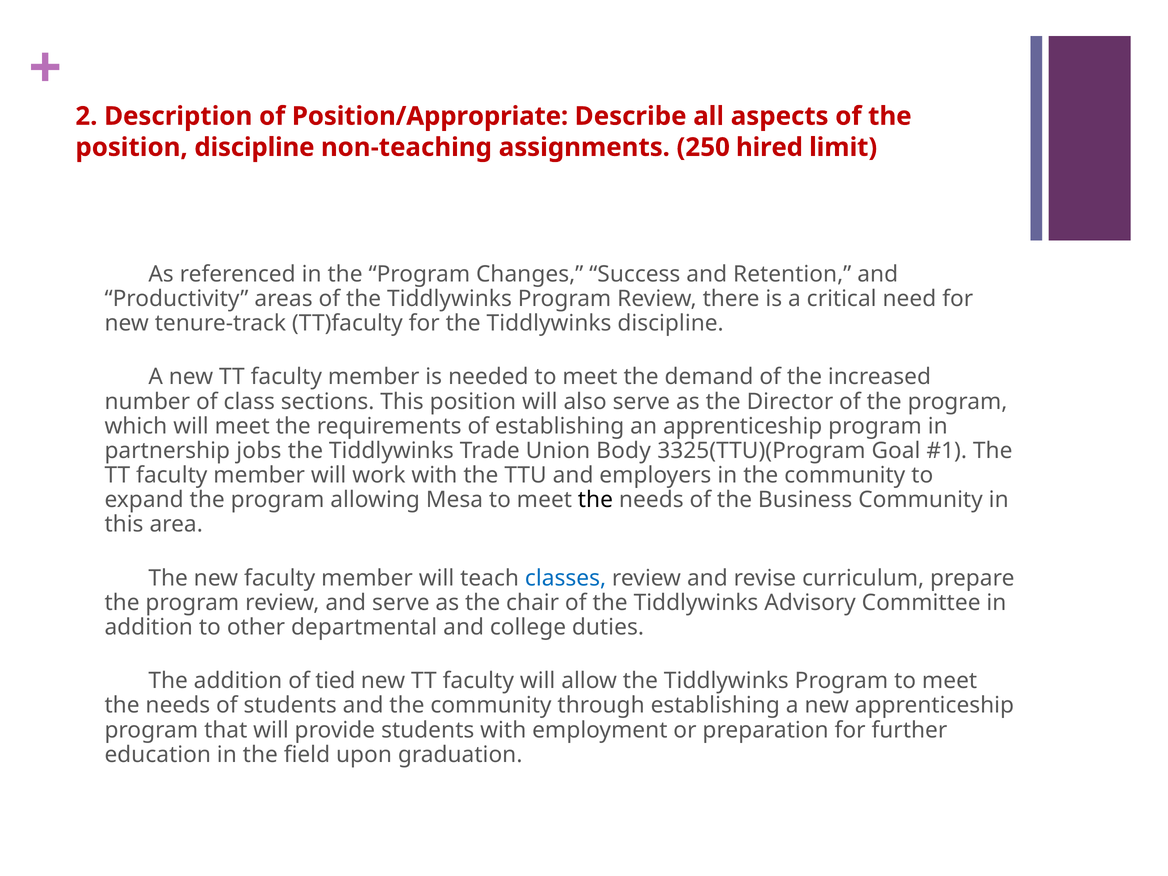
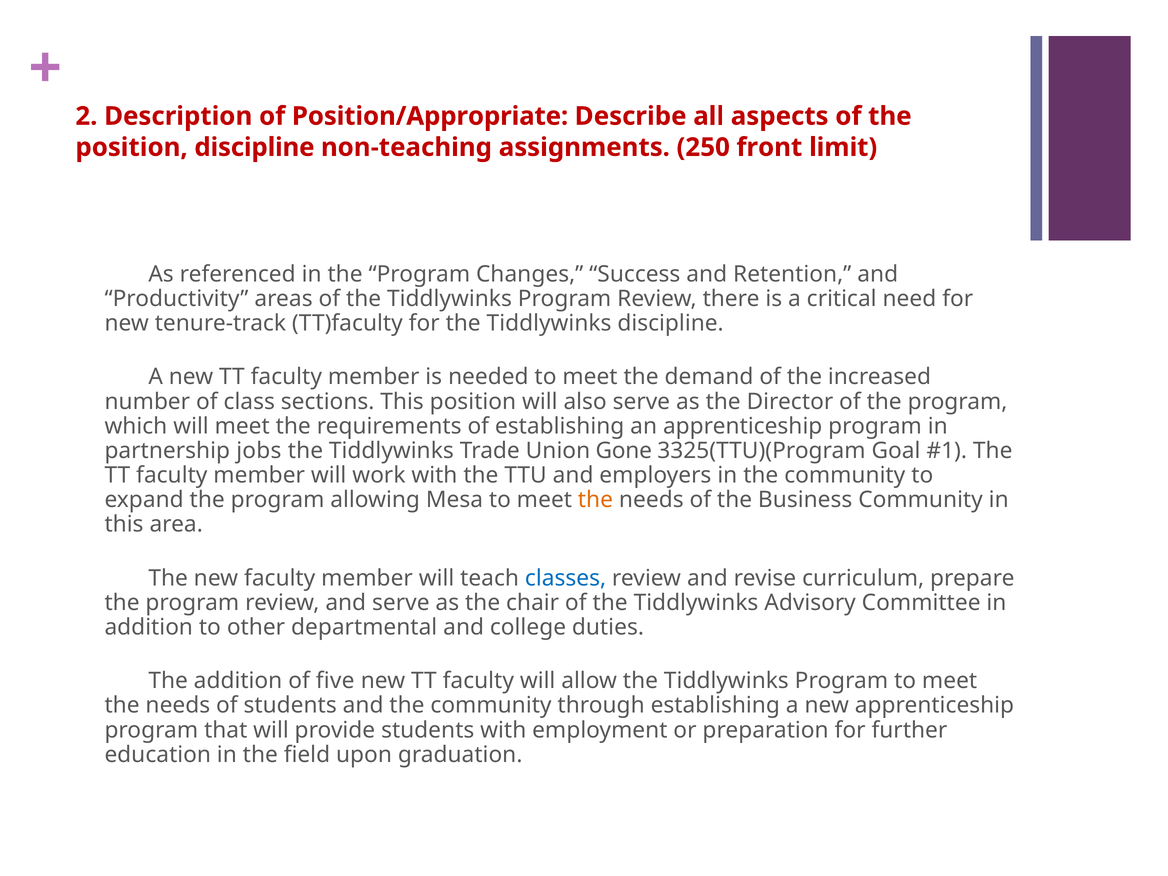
hired: hired -> front (769, 147)
Body: Body -> Gone (624, 451)
the colour: black -> orange (595, 500)
tied: tied -> five (335, 681)
